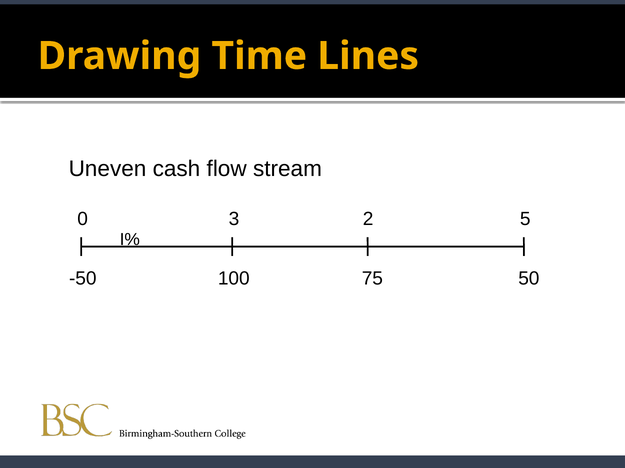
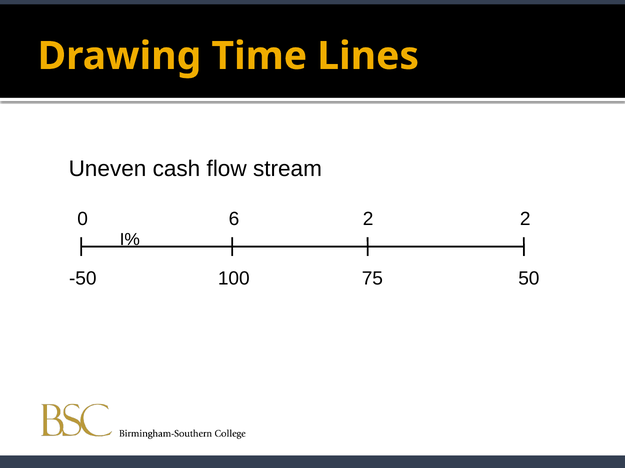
3: 3 -> 6 (234, 219)
2 5: 5 -> 2 (525, 219)
